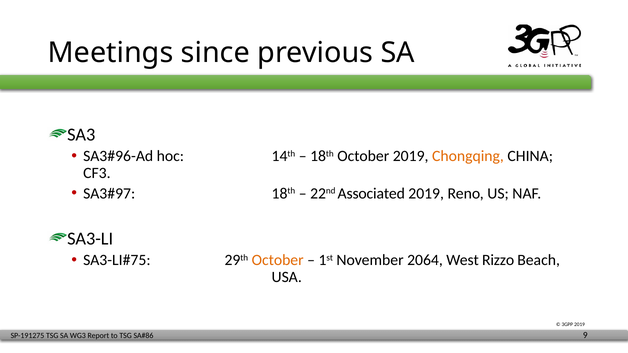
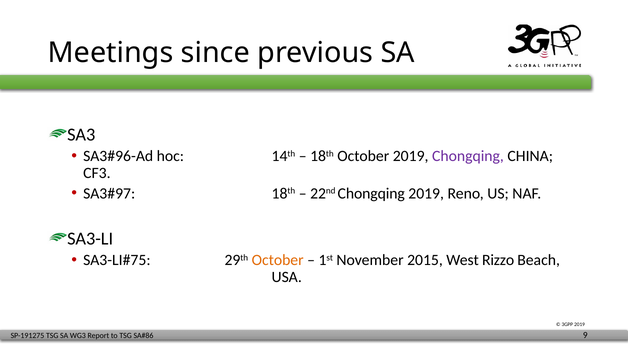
Chongqing colour: orange -> purple (468, 156)
22nd Associated: Associated -> Chongqing (371, 194)
2064: 2064 -> 2015 (425, 260)
